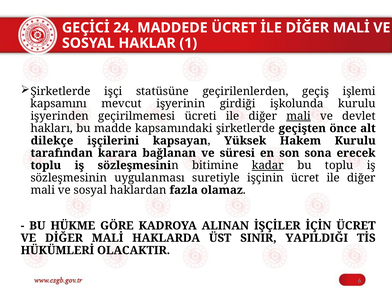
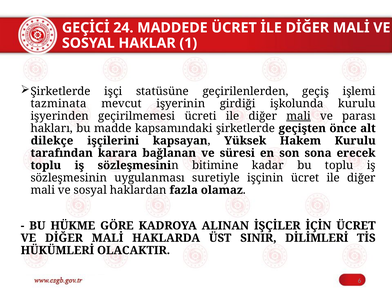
kapsamını: kapsamını -> tazminata (59, 104)
devlet: devlet -> parası (359, 116)
kadar underline: present -> none (268, 165)
YAPILDIĞI: YAPILDIĞI -> DİLİMLERİ (317, 238)
